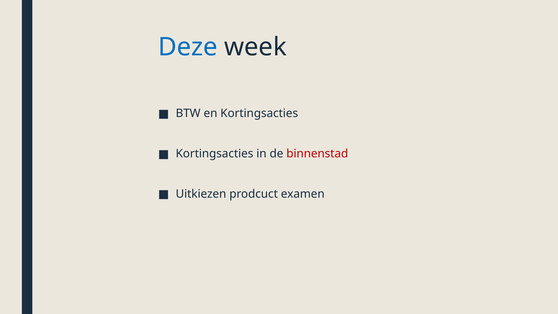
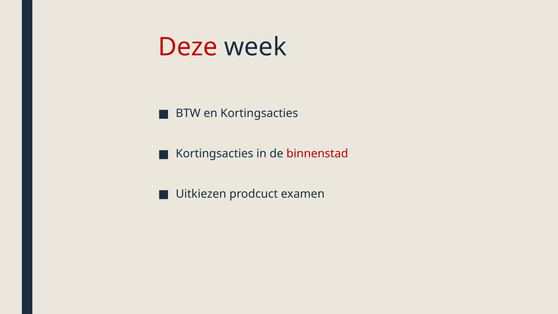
Deze colour: blue -> red (188, 47)
